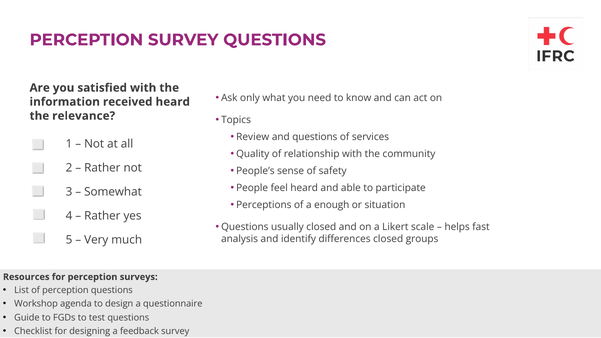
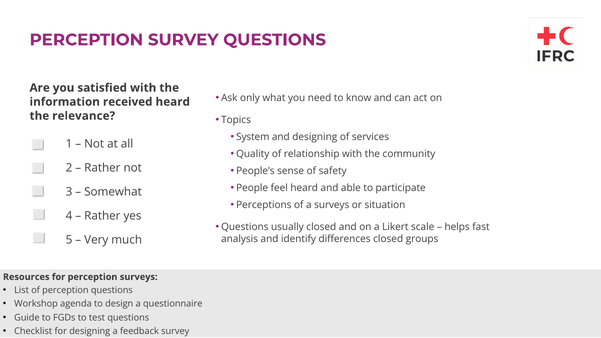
Review: Review -> System (253, 137)
and questions: questions -> designing (315, 137)
a enough: enough -> surveys (332, 205)
